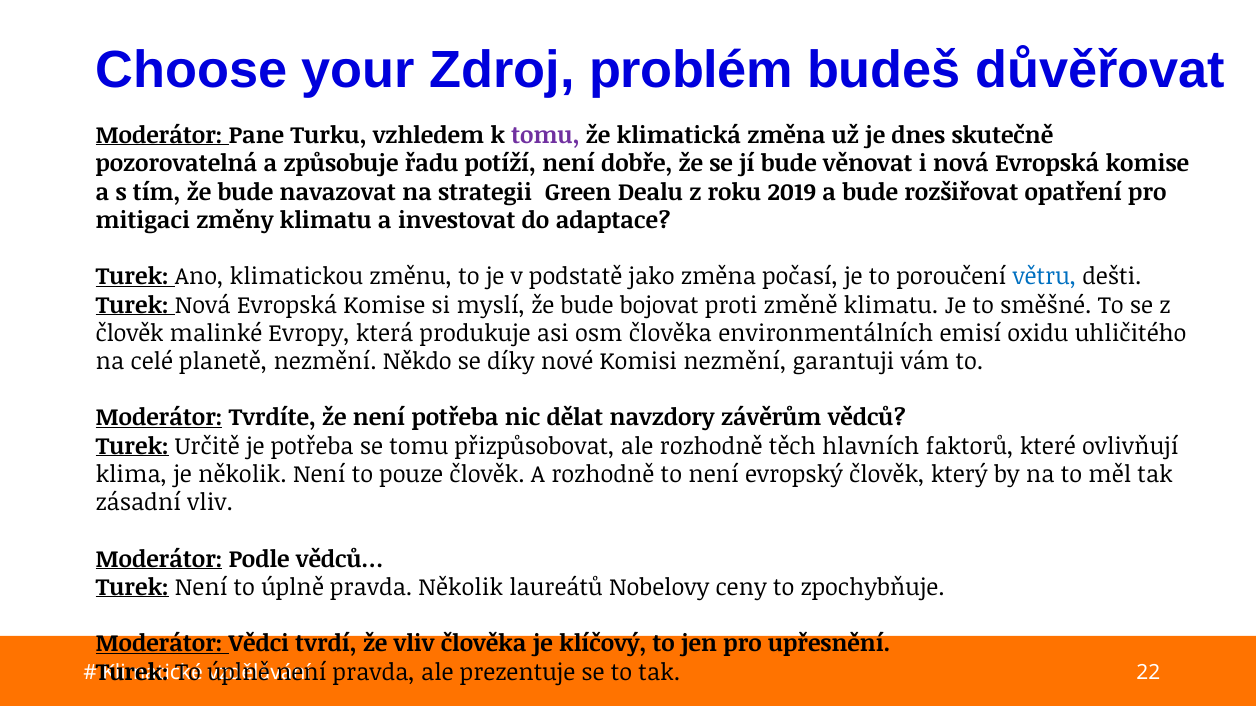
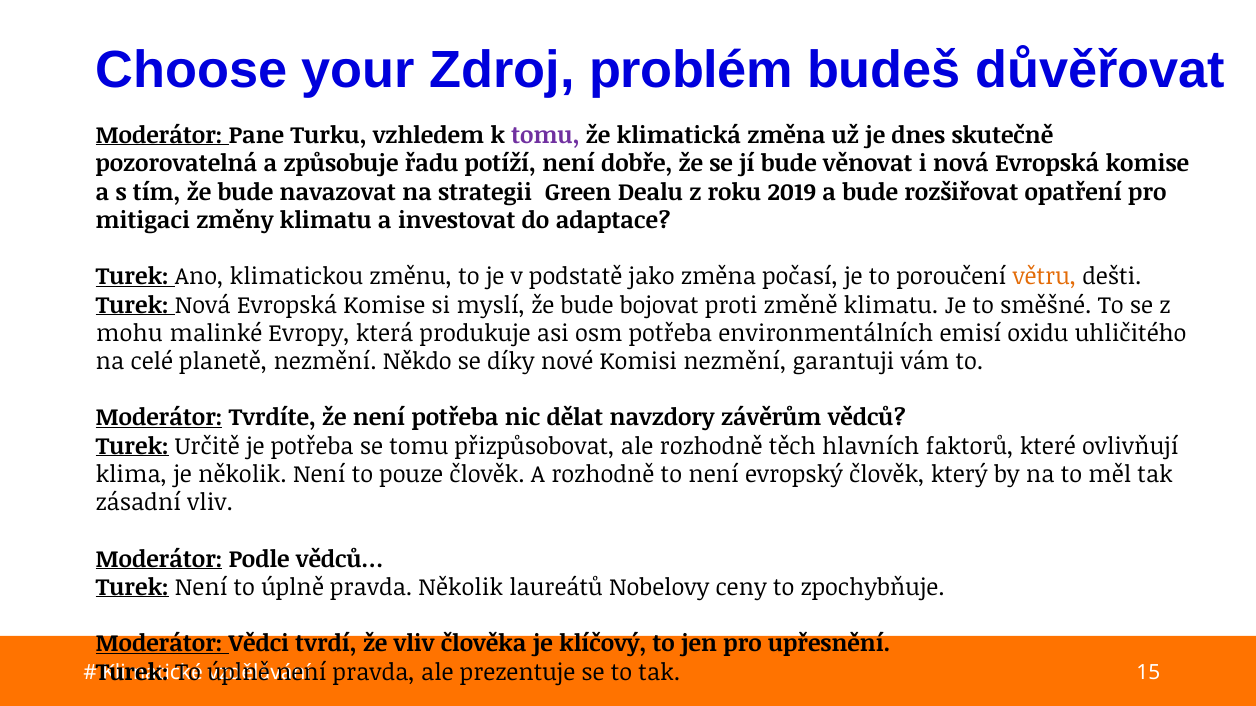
větru colour: blue -> orange (1044, 277)
člověk: člověk -> mohu (129, 334)
osm člověka: člověka -> potřeba (670, 334)
22: 22 -> 15 (1148, 673)
